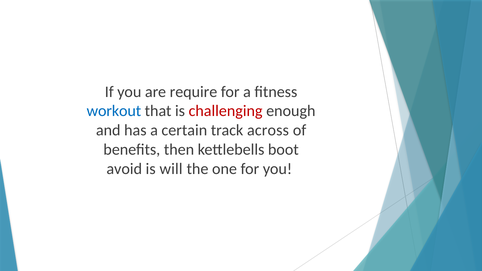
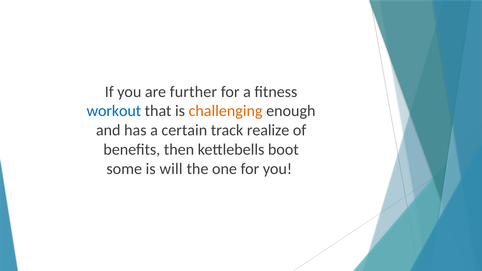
require: require -> further (193, 92)
challenging colour: red -> orange (226, 111)
across: across -> realize (268, 130)
avoid: avoid -> some (124, 169)
